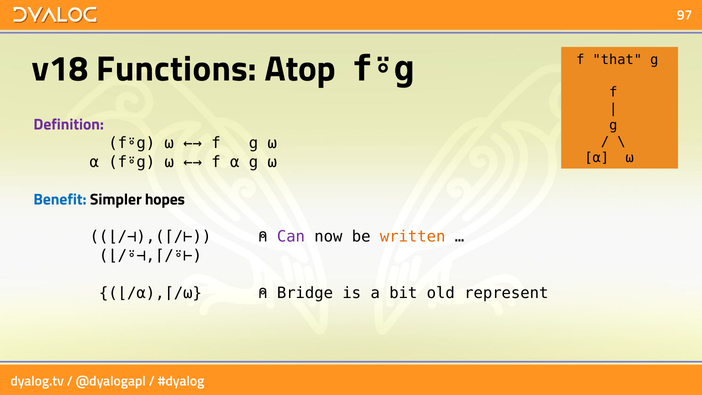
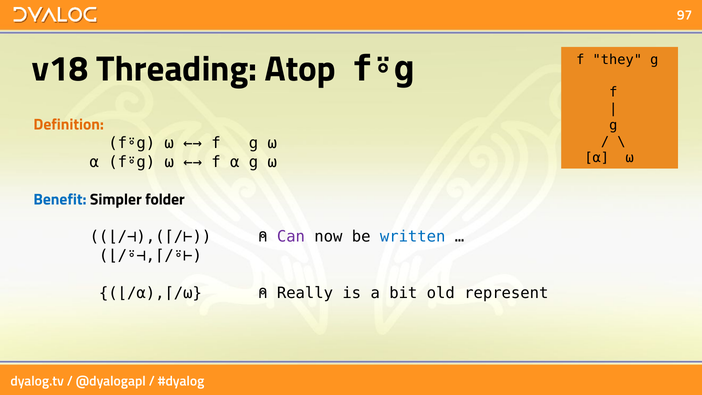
that: that -> they (617, 60)
Functions: Functions -> Threading (177, 69)
Definition colour: purple -> orange (69, 125)
hopes: hopes -> folder (165, 199)
written colour: orange -> blue (413, 237)
Bridge: Bridge -> Really (305, 293)
